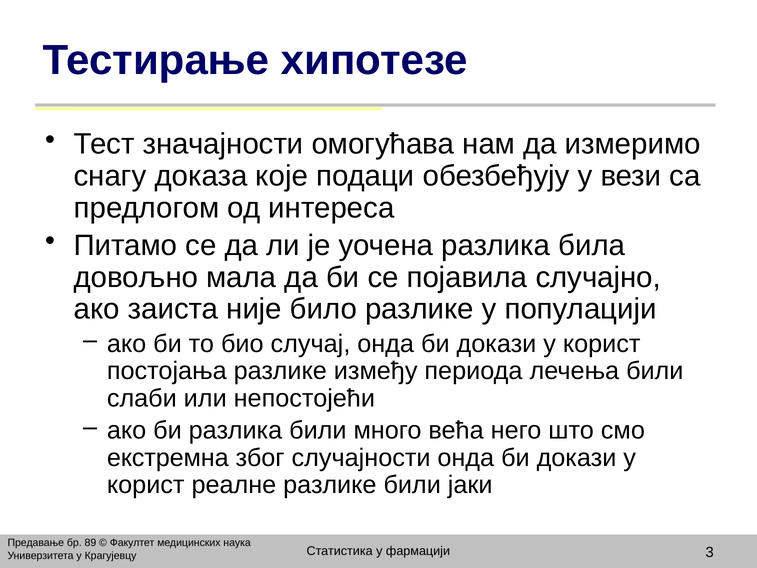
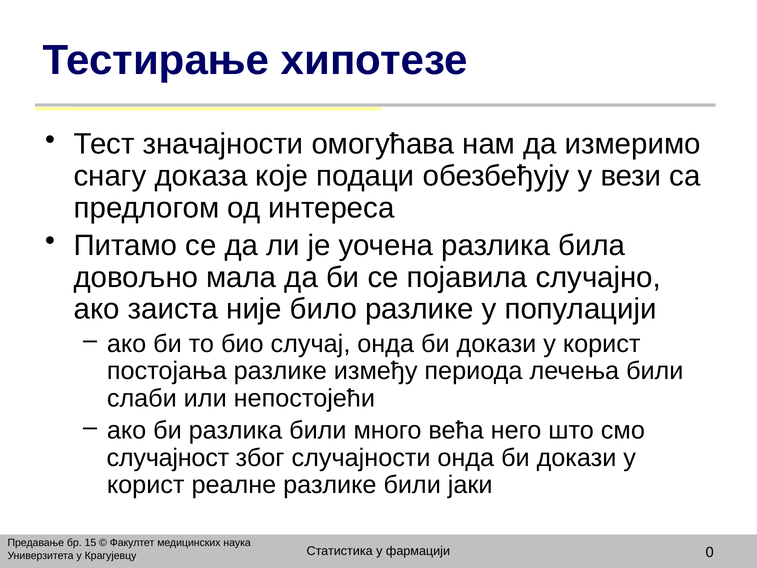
екстремна: екстремна -> случајност (168, 458)
89: 89 -> 15 (90, 543)
3: 3 -> 0 (710, 552)
